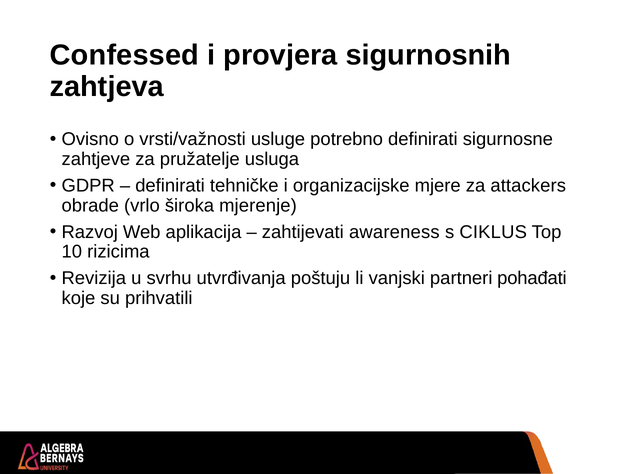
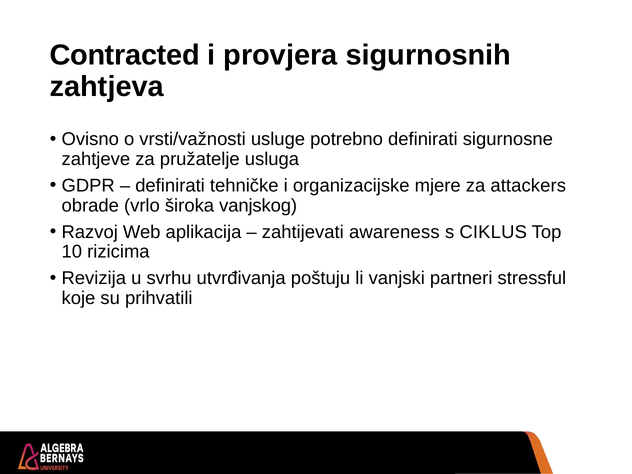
Confessed: Confessed -> Contracted (125, 55)
mjerenje: mjerenje -> vanjskog (258, 205)
pohađati: pohađati -> stressful (532, 278)
